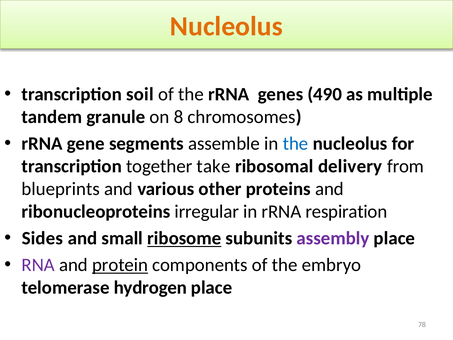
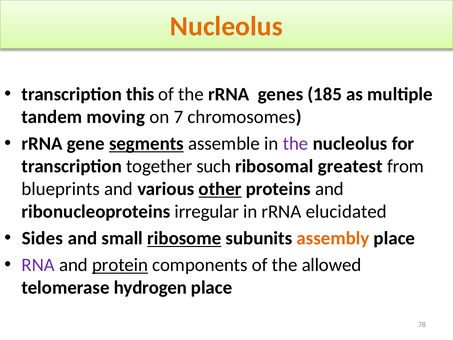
soil: soil -> this (140, 94)
490: 490 -> 185 (325, 94)
granule: granule -> moving (116, 117)
8: 8 -> 7 (178, 117)
segments underline: none -> present (146, 144)
the colour: blue -> purple (296, 144)
take: take -> such (214, 166)
delivery: delivery -> greatest (350, 166)
other underline: none -> present (220, 189)
respiration: respiration -> elucidated (346, 211)
assembly colour: purple -> orange (333, 238)
embryo: embryo -> allowed (331, 265)
